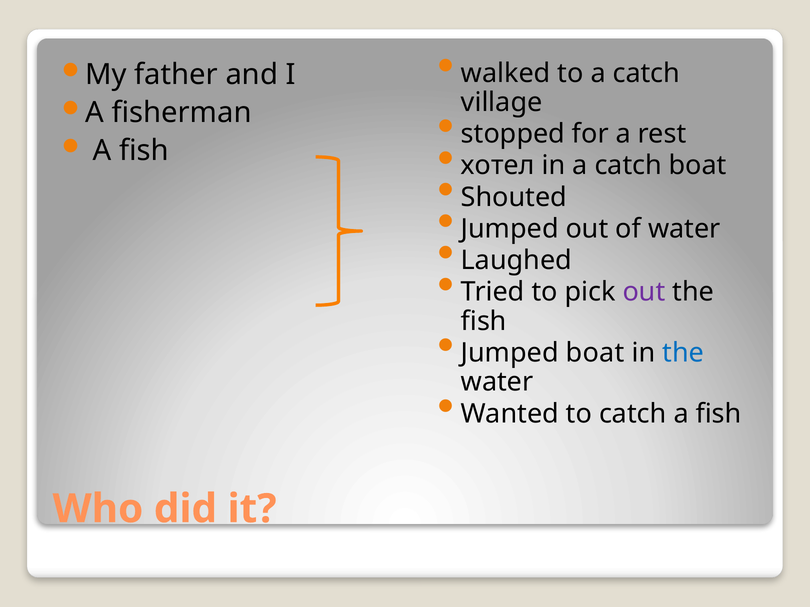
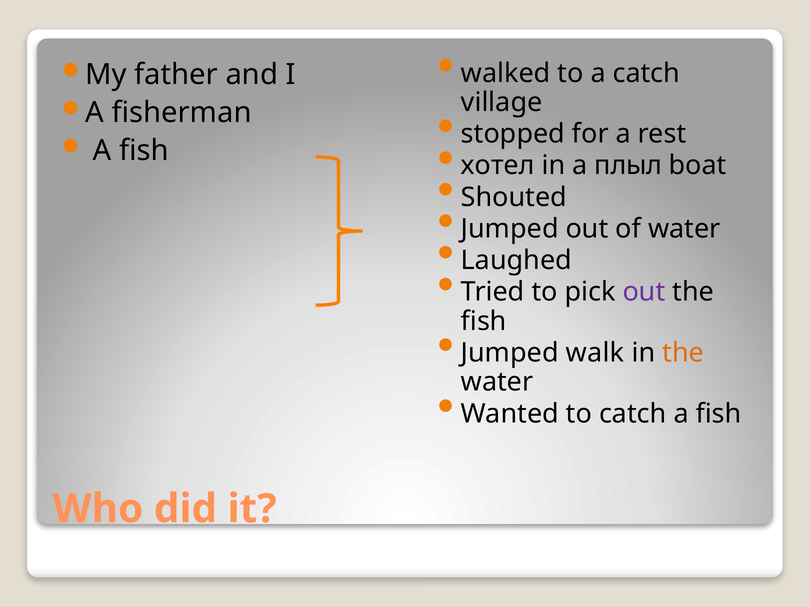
in a catch: catch -> плыл (628, 166)
Jumped boat: boat -> walk (595, 353)
the colour: blue -> orange (683, 353)
